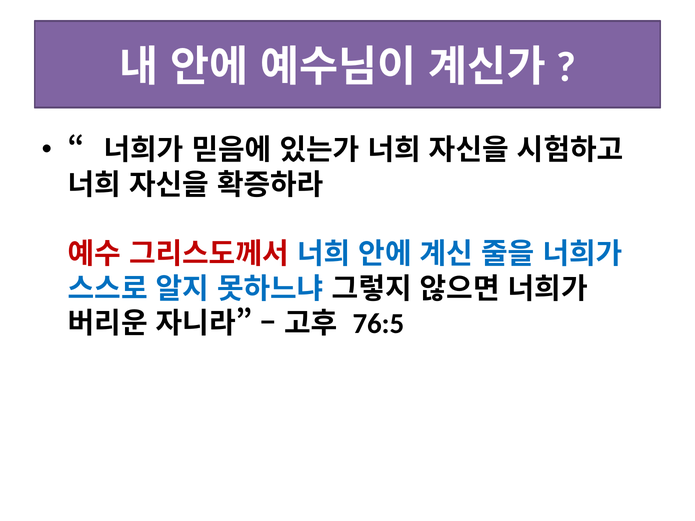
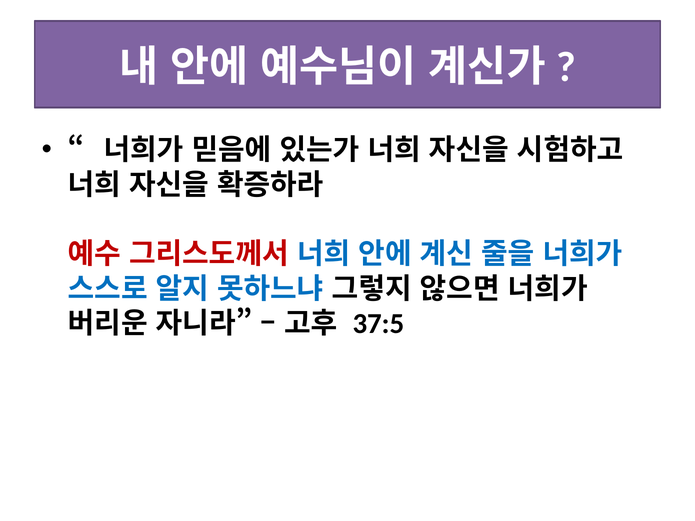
76:5: 76:5 -> 37:5 (378, 324)
